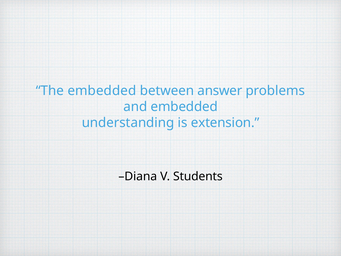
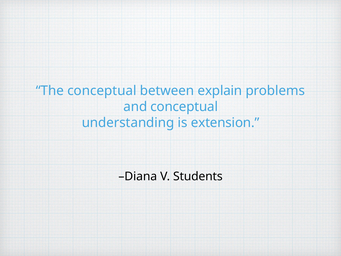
The embedded: embedded -> conceptual (102, 91)
answer: answer -> explain (220, 91)
and embedded: embedded -> conceptual (184, 107)
